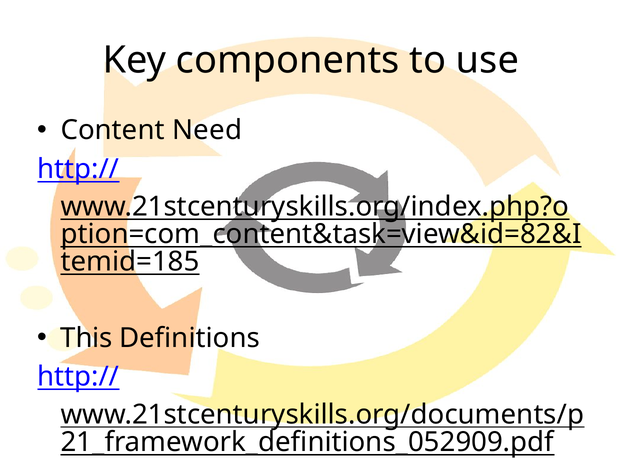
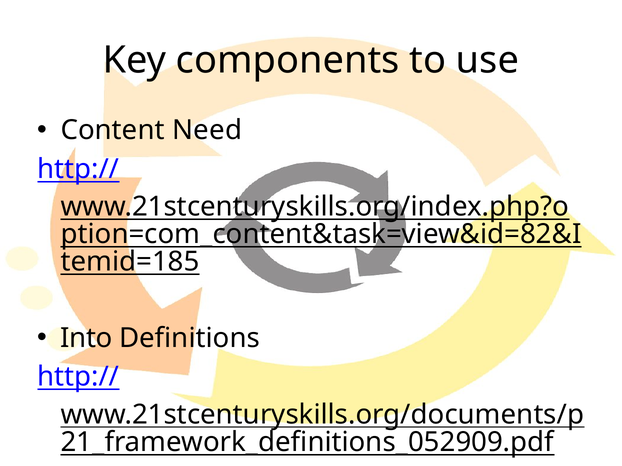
This: This -> Into (86, 338)
